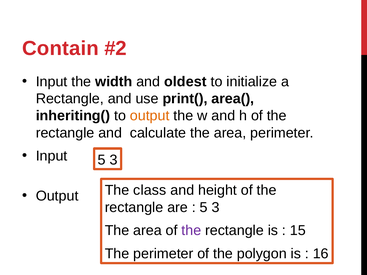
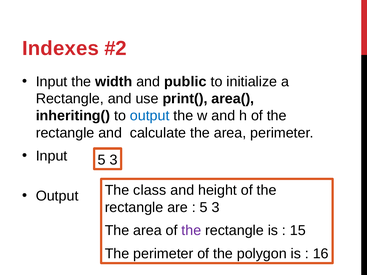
Contain: Contain -> Indexes (60, 49)
oldest: oldest -> public (185, 82)
output colour: orange -> blue (150, 116)
